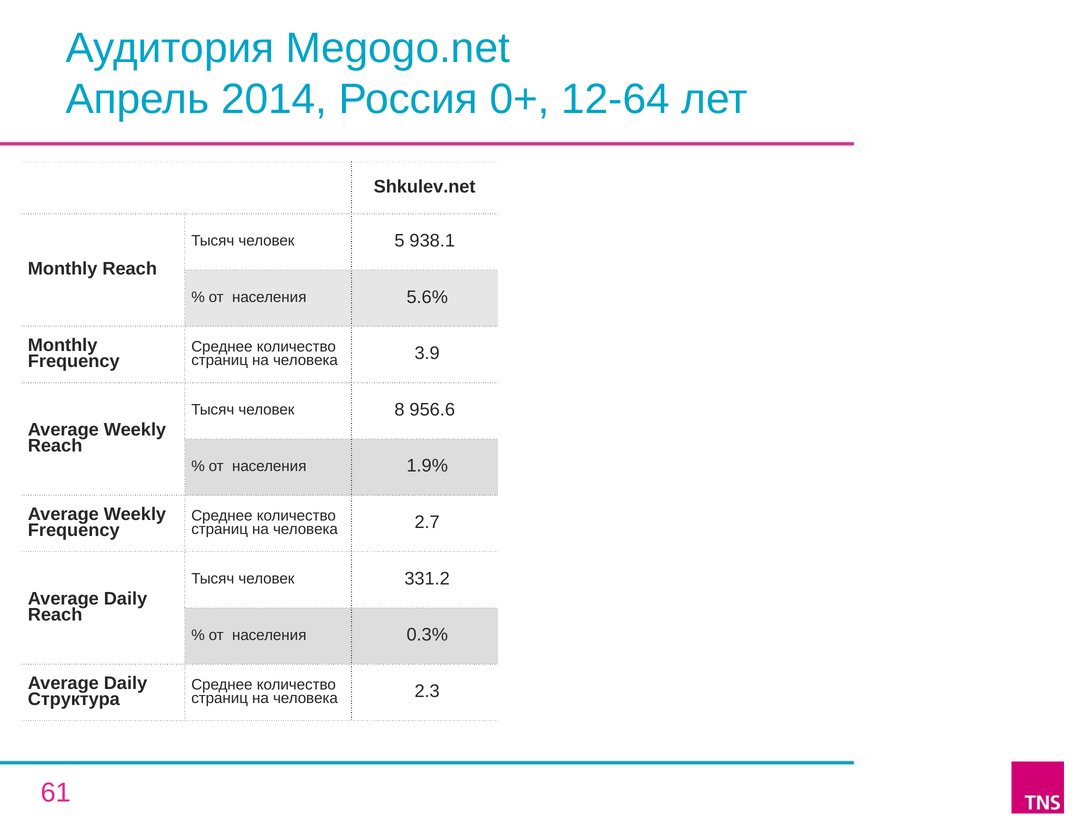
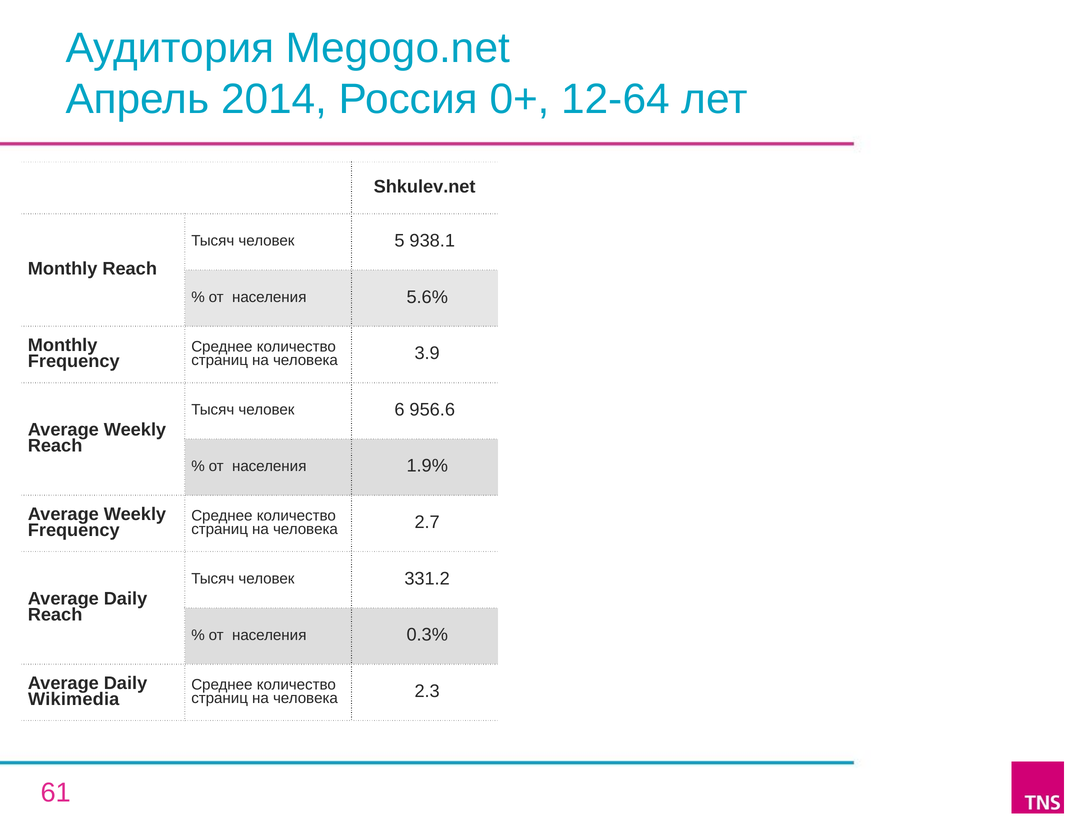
8: 8 -> 6 (399, 410)
Структура: Структура -> Wikimedia (74, 699)
